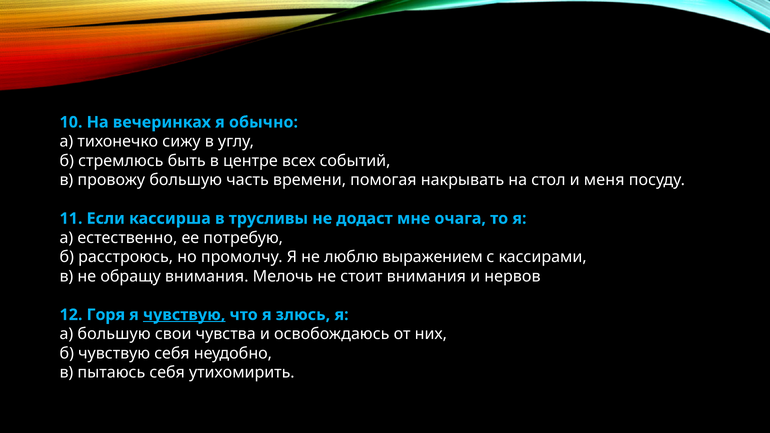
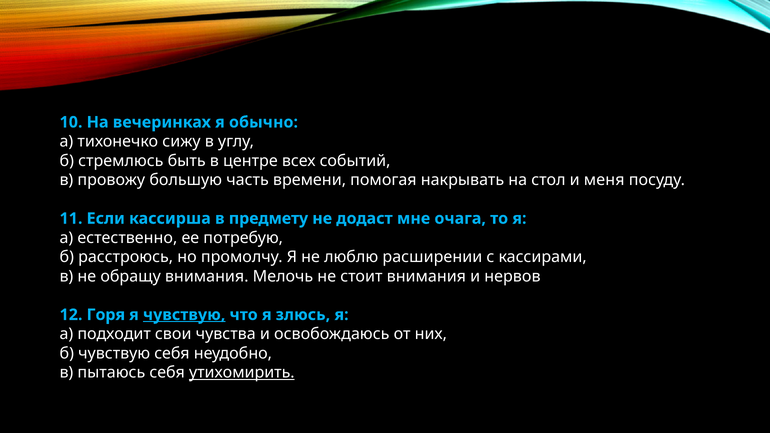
трусливы: трусливы -> предмету (268, 219)
выражением: выражением -> расширении (432, 257)
а большую: большую -> подходит (114, 334)
утихомирить underline: none -> present (242, 373)
